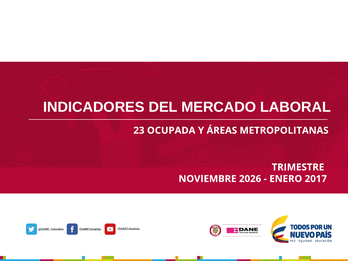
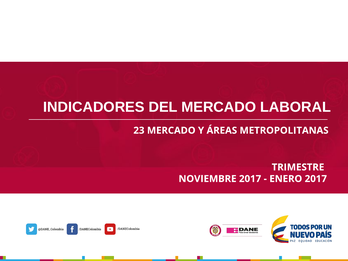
23 OCUPADA: OCUPADA -> MERCADO (171, 130)
NOVIEMBRE 2026: 2026 -> 2017 (250, 179)
